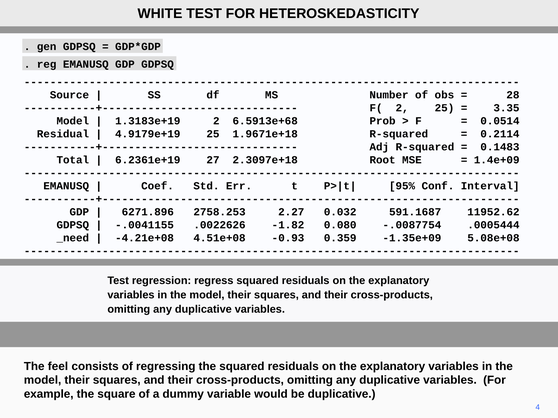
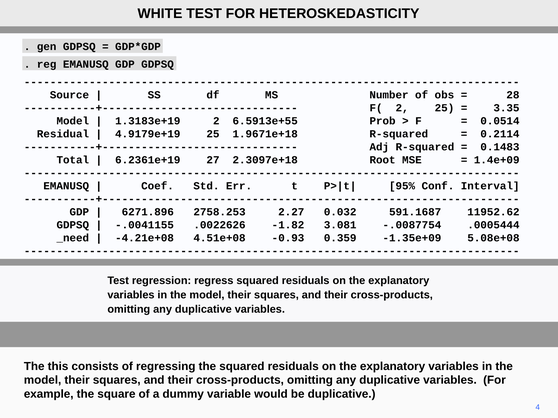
6.5913e+68: 6.5913e+68 -> 6.5913e+55 (265, 121)
0.080: 0.080 -> 3.081 (340, 225)
feel: feel -> this (58, 367)
